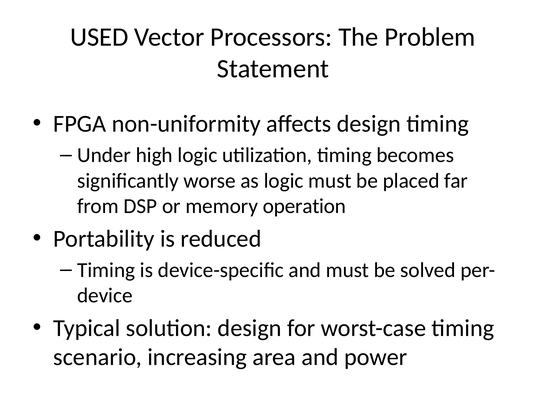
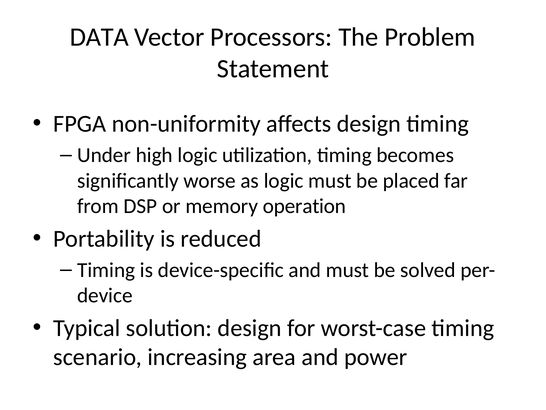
USED: USED -> DATA (99, 37)
